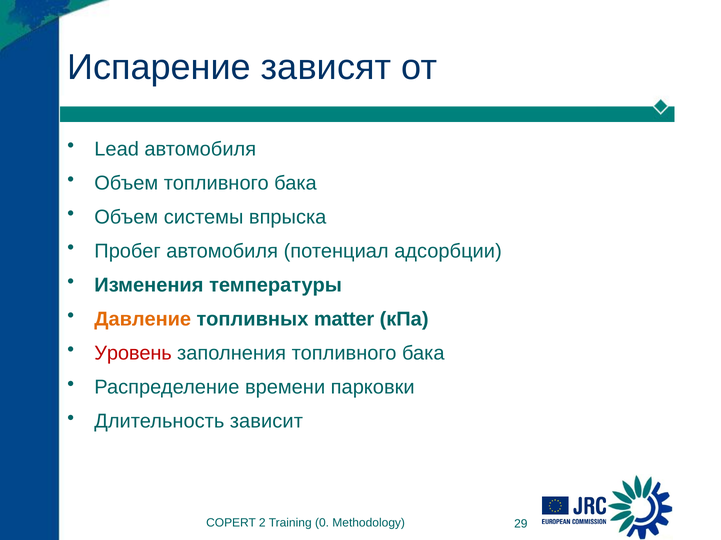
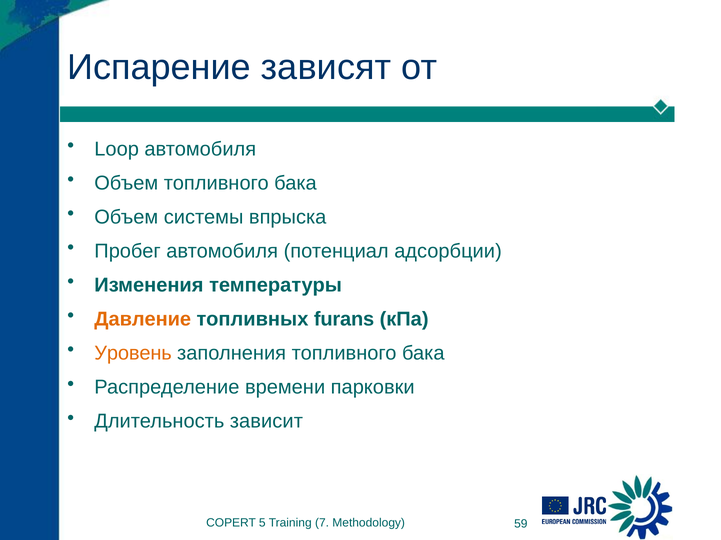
Lead: Lead -> Loop (117, 149)
matter: matter -> furans (344, 320)
Уровень colour: red -> orange (133, 354)
2: 2 -> 5 (262, 523)
0: 0 -> 7 (322, 523)
29: 29 -> 59 (521, 525)
